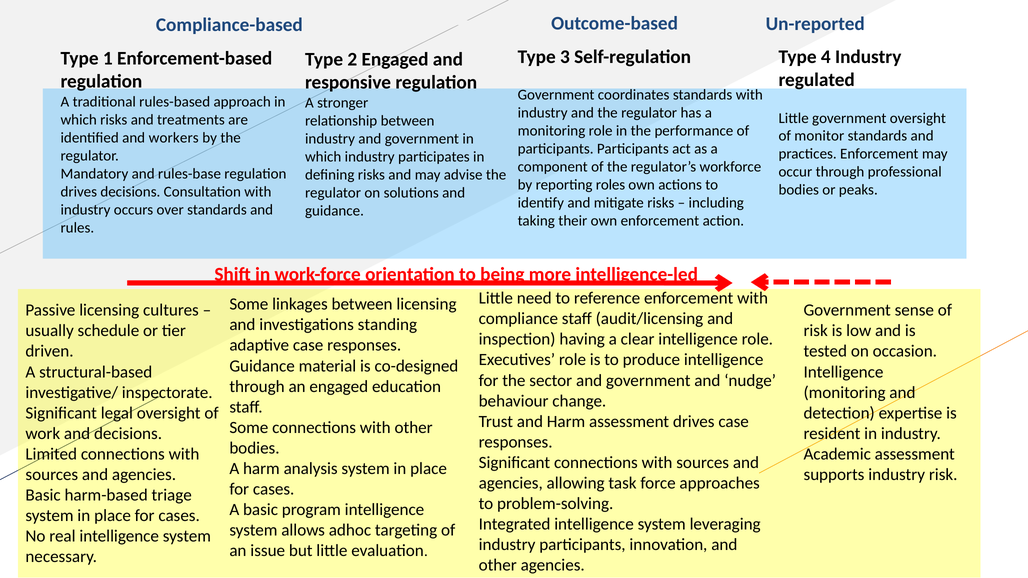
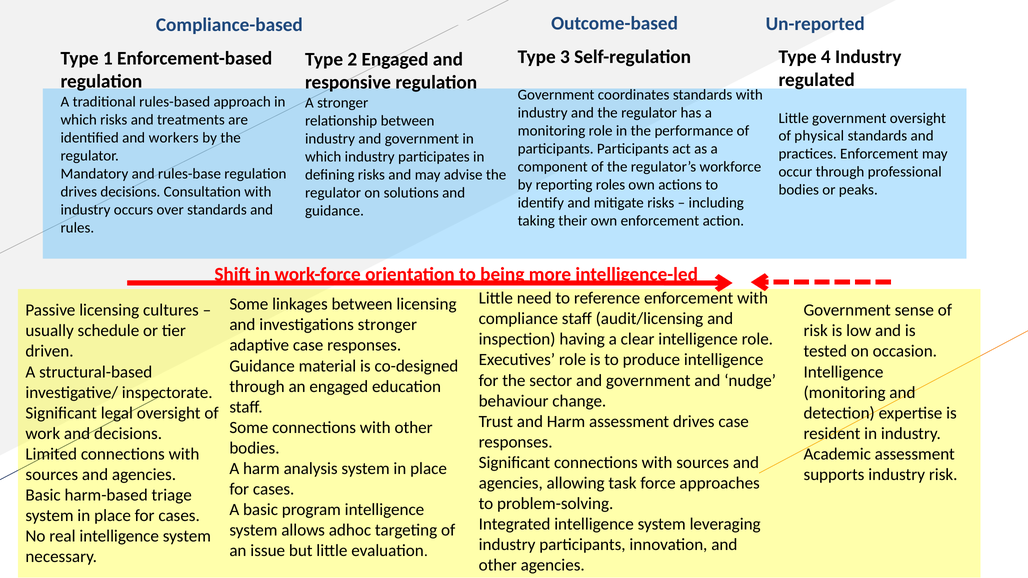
monitor: monitor -> physical (819, 136)
investigations standing: standing -> stronger (387, 325)
